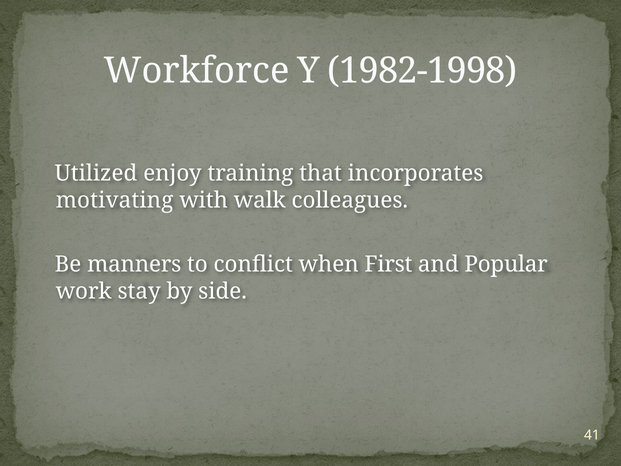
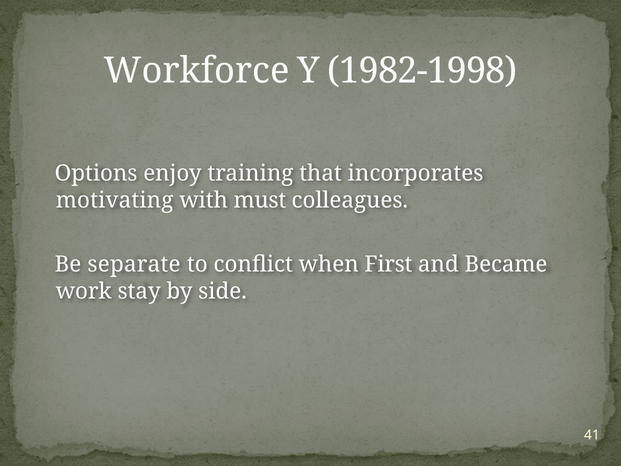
Utilized: Utilized -> Options (96, 173)
walk: walk -> must (260, 200)
manners: manners -> separate (134, 264)
Popular: Popular -> Became (506, 264)
